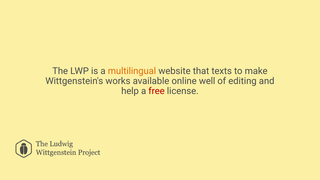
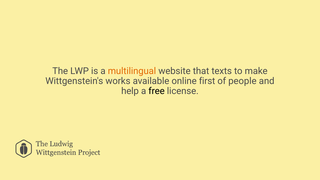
well: well -> first (207, 81)
editing: editing -> people (242, 81)
free colour: red -> black (157, 91)
